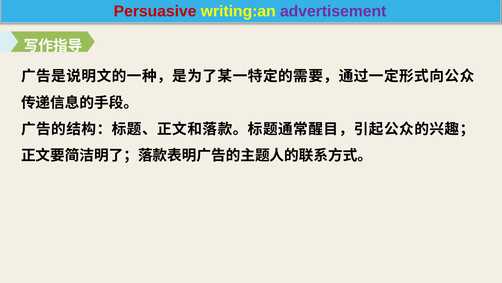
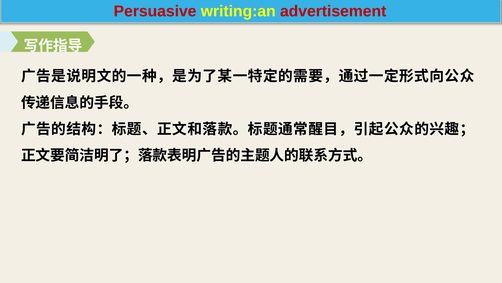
advertisement colour: purple -> red (333, 11)
